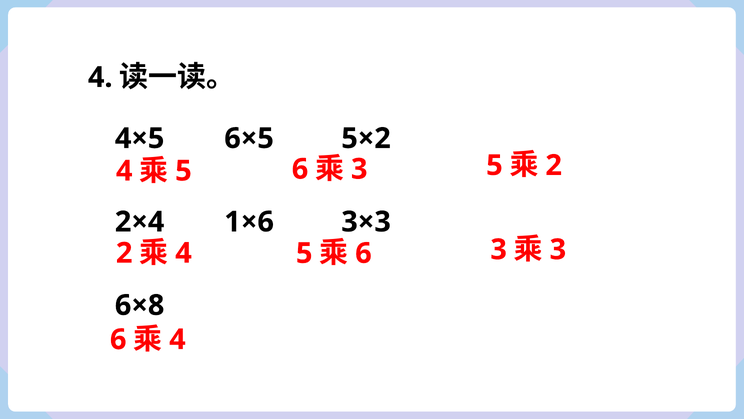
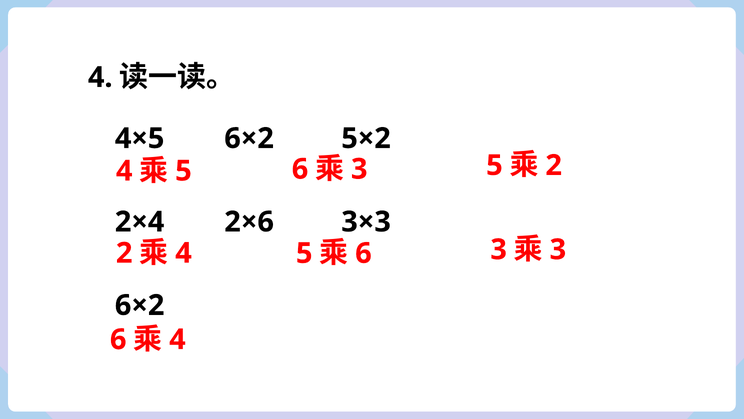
4×5 6×5: 6×5 -> 6×2 (249, 138)
1×6: 1×6 -> 2×6 (249, 222)
6×8: 6×8 -> 6×2 (140, 305)
